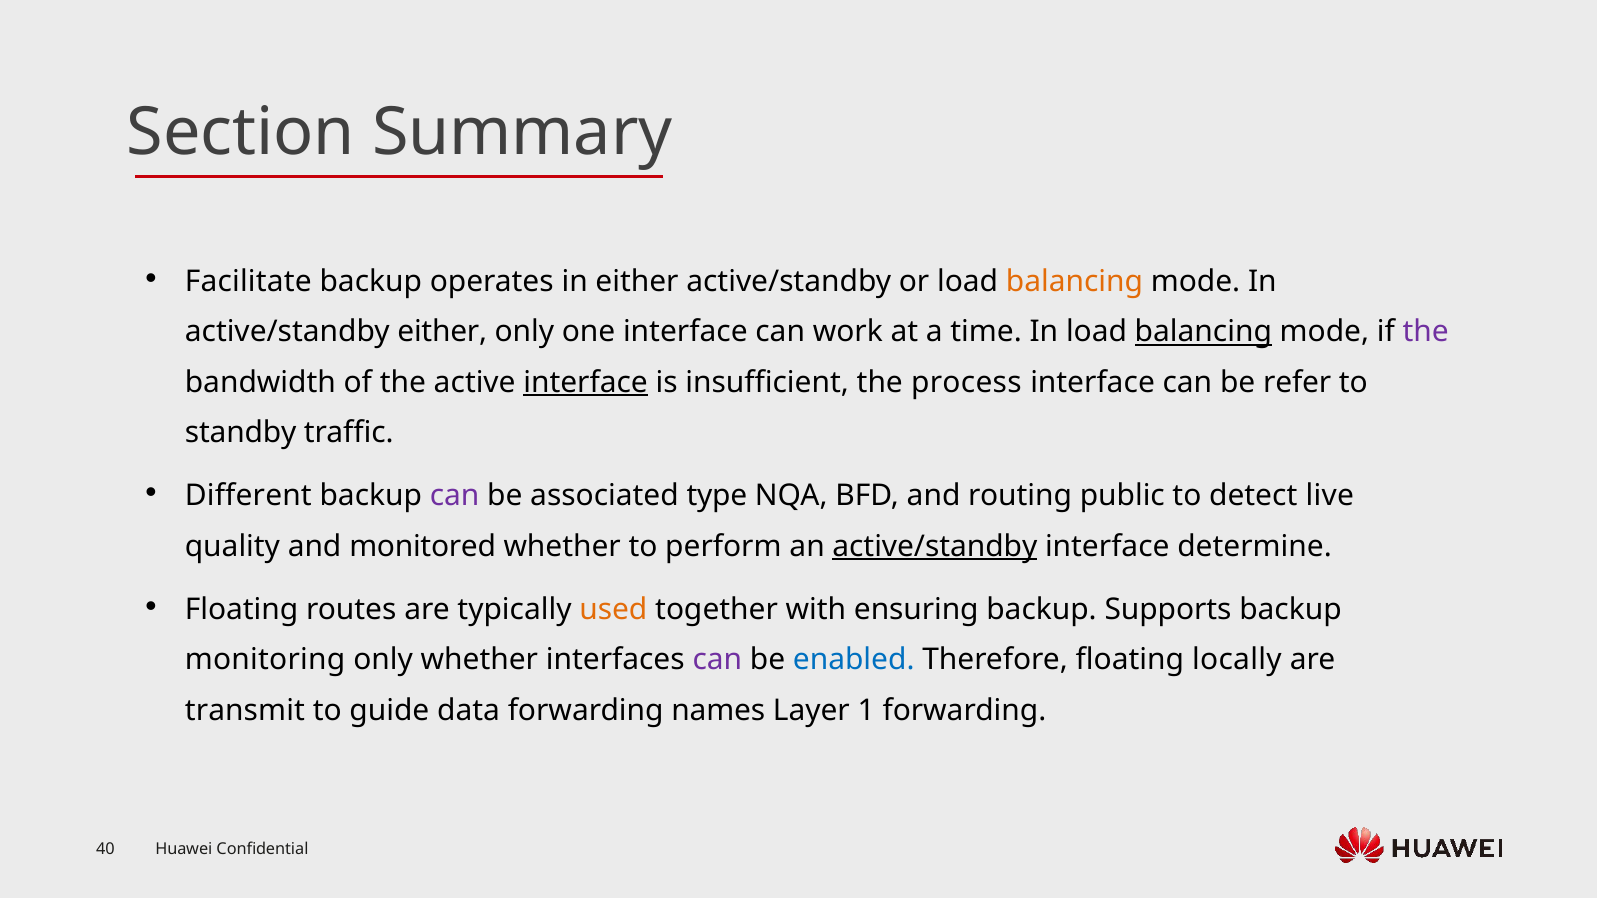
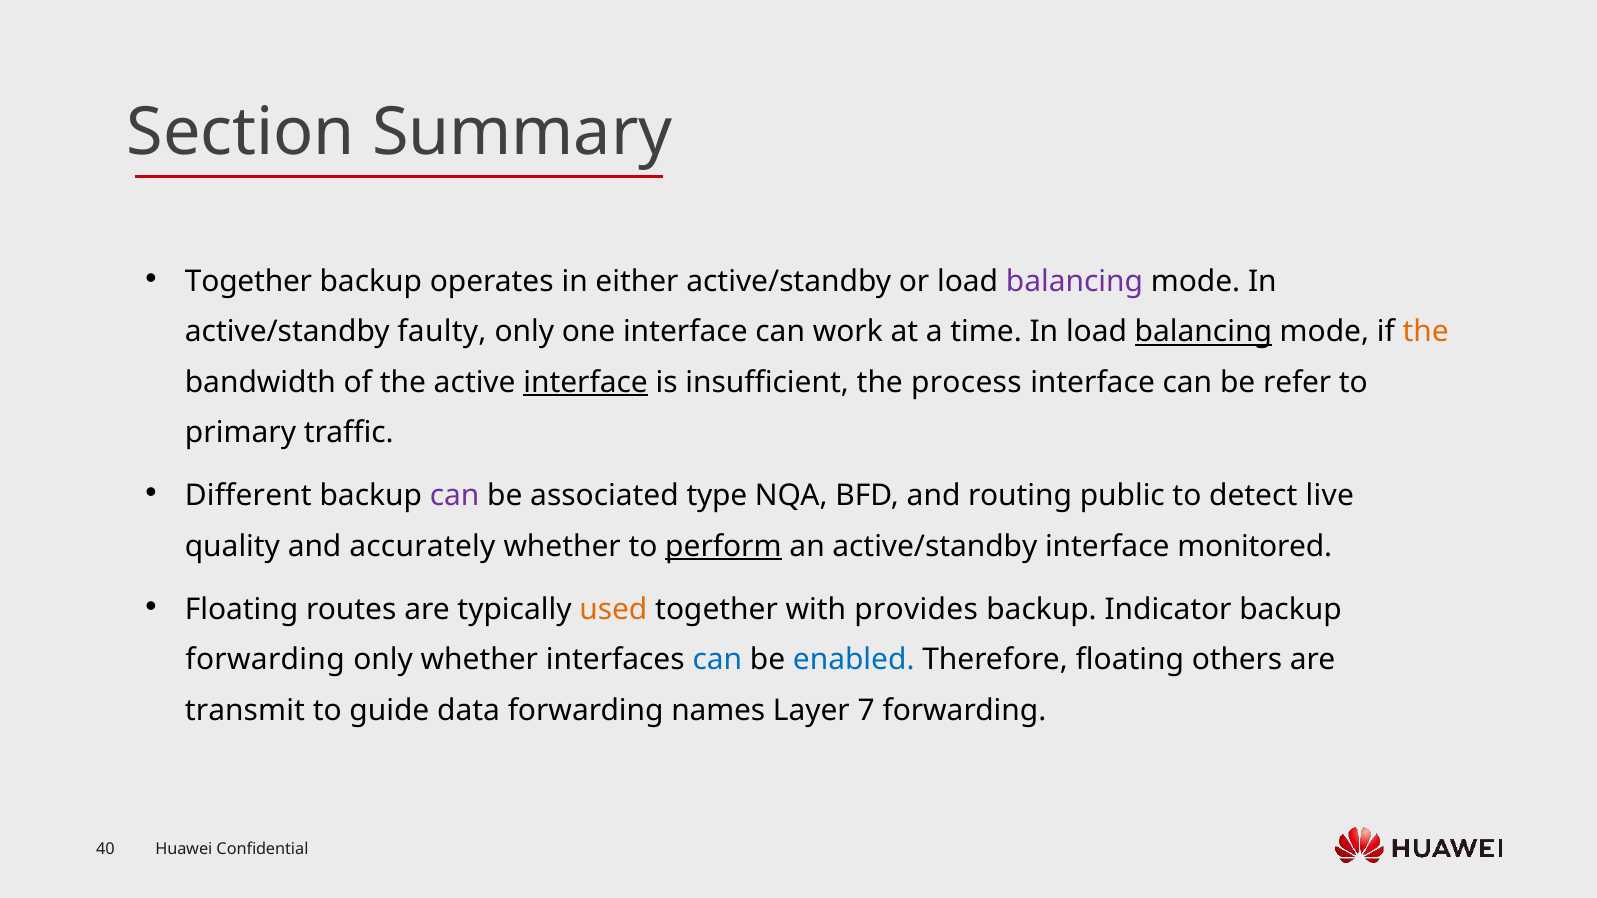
Facilitate: Facilitate -> Together (249, 282)
balancing colour: orange -> purple (1074, 282)
active/standby either: either -> faulty (442, 332)
the colour: purple -> orange (1426, 332)
standby: standby -> primary (240, 433)
monitored: monitored -> accurately (422, 546)
perform underline: none -> present (723, 546)
active/standby underline: present -> none (935, 546)
determine: determine -> monitored (1255, 546)
ensuring: ensuring -> provides (916, 610)
Supports: Supports -> Indicator (1168, 610)
monitoring: monitoring -> forwarding (265, 660)
can colour: purple -> blue (717, 660)
locally: locally -> others (1237, 660)
1: 1 -> 7 (866, 710)
